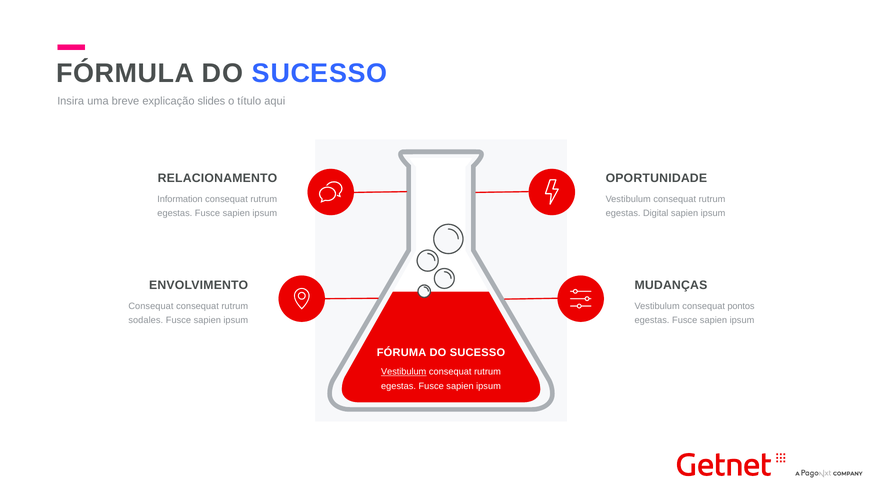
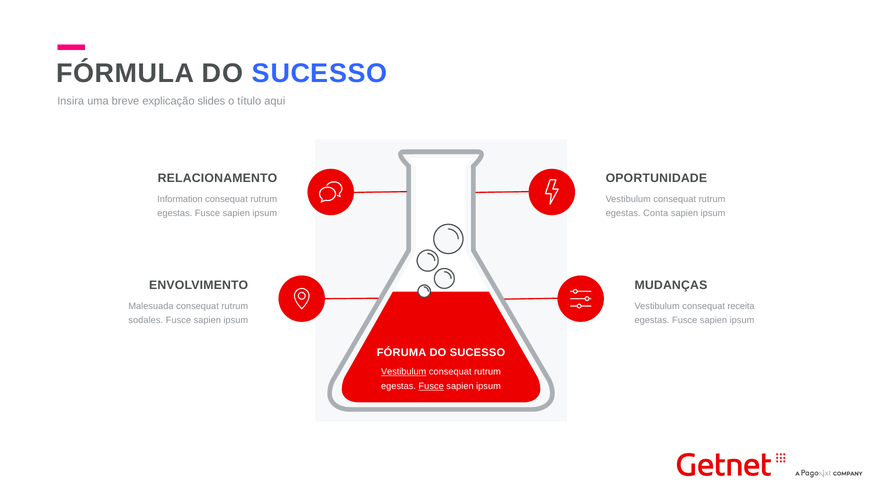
Digital: Digital -> Conta (656, 213)
Consequat: Consequat -> Malesuada (151, 306)
pontos: pontos -> receita (741, 306)
Fusce underline: none -> present (431, 386)
